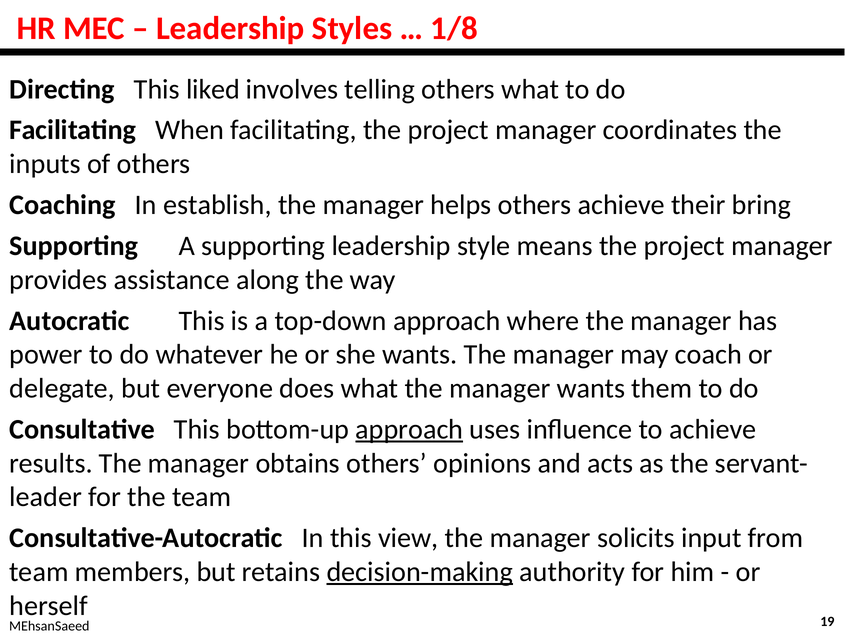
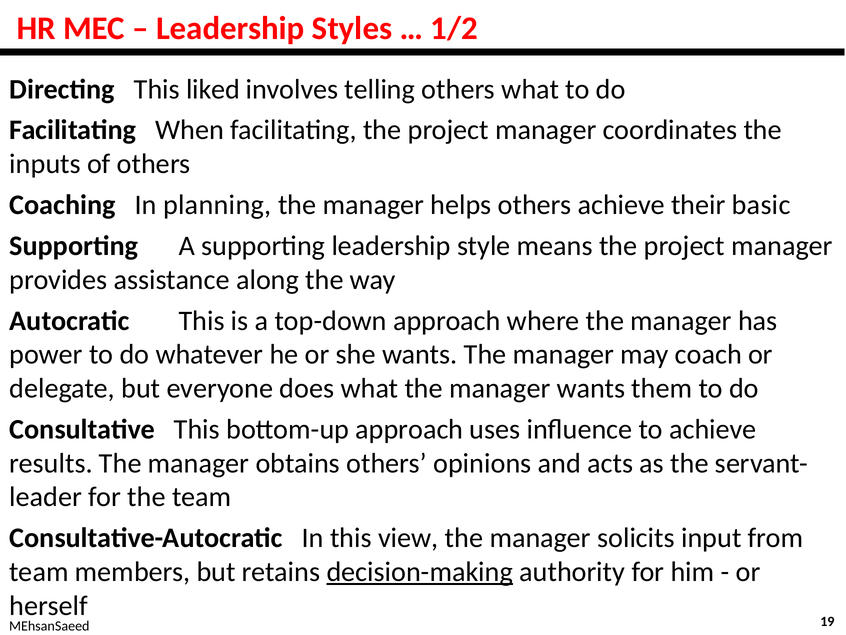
1/8: 1/8 -> 1/2 (454, 28)
establish: establish -> planning (217, 205)
bring: bring -> basic (761, 205)
approach underline: present -> none (409, 429)
